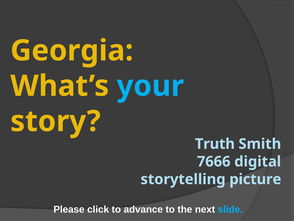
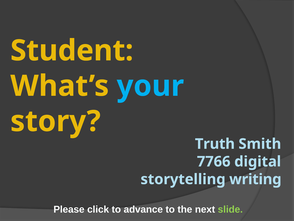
Georgia: Georgia -> Student (72, 51)
7666: 7666 -> 7766 (214, 161)
picture: picture -> writing (255, 179)
slide colour: light blue -> light green (230, 209)
